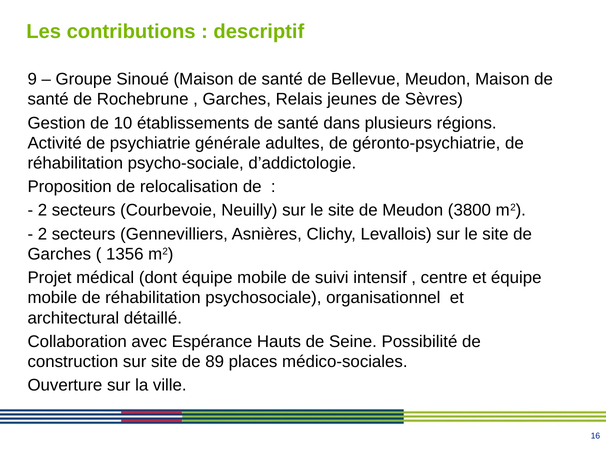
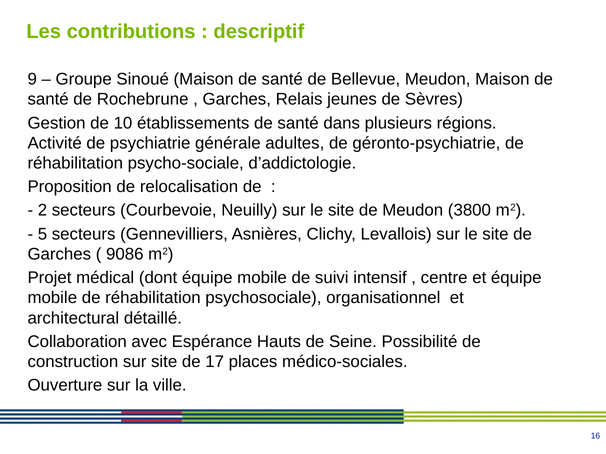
2: 2 -> 5 (42, 234)
1356: 1356 -> 9086 (125, 254)
89: 89 -> 17 (215, 362)
